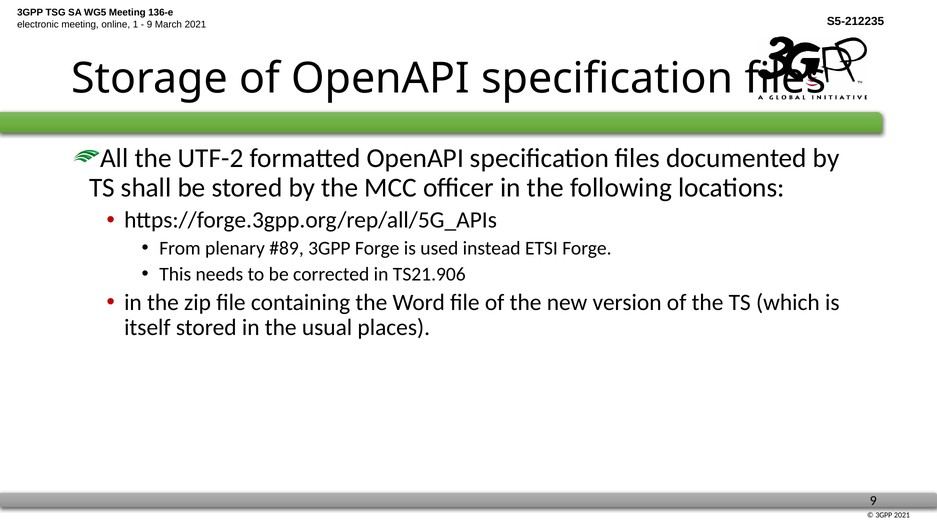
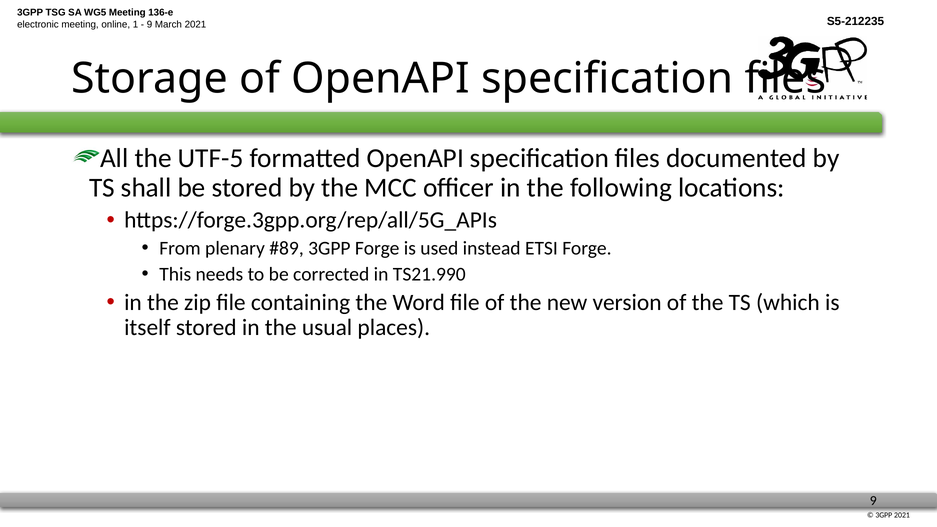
UTF-2: UTF-2 -> UTF-5 (211, 158)
TS21.906: TS21.906 -> TS21.990 (429, 274)
